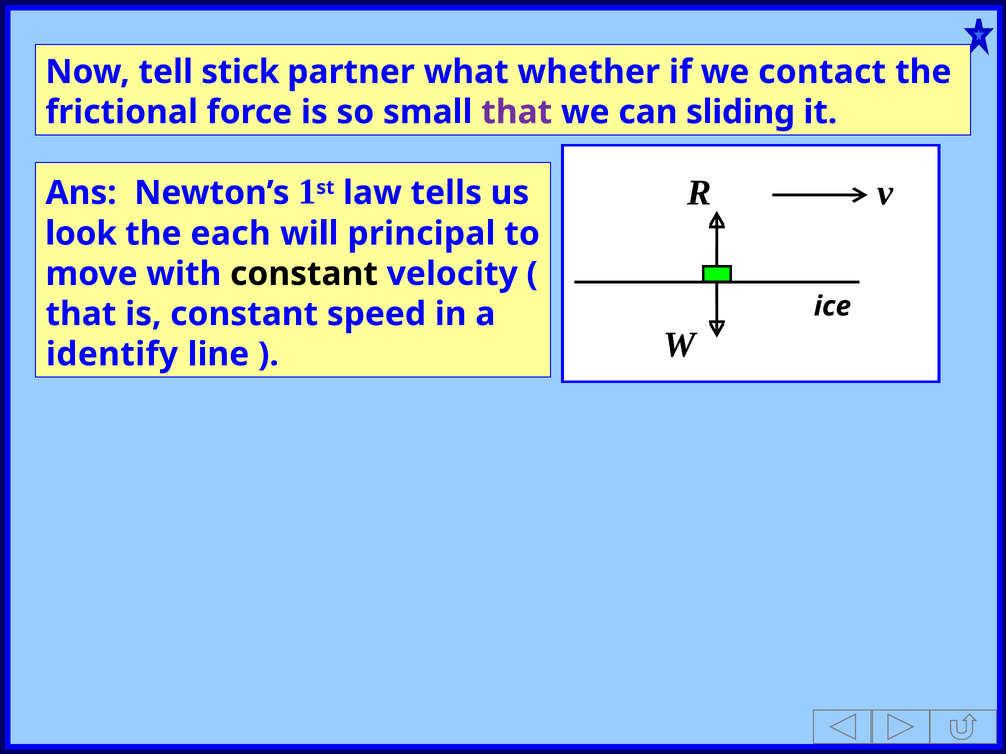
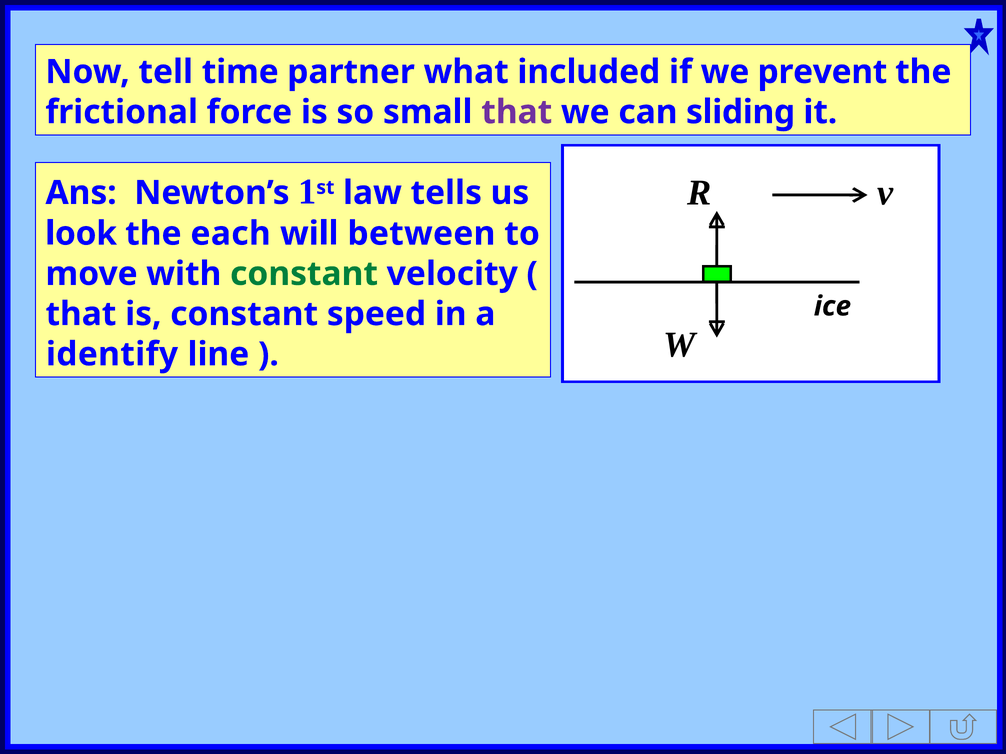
stick: stick -> time (240, 72)
whether: whether -> included (589, 72)
contact: contact -> prevent (822, 72)
principal: principal -> between (421, 234)
constant colour: black -> green (304, 274)
